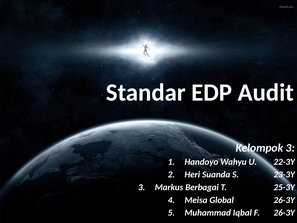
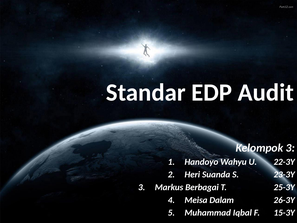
Global: Global -> Dalam (222, 200)
F 26-3Y: 26-3Y -> 15-3Y (284, 212)
